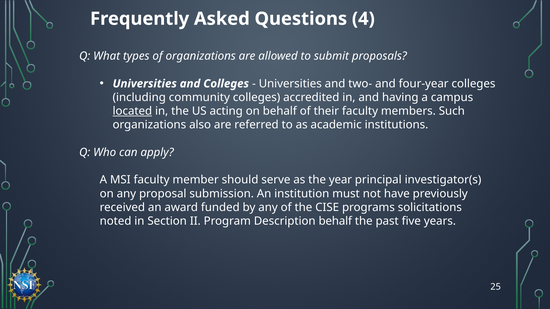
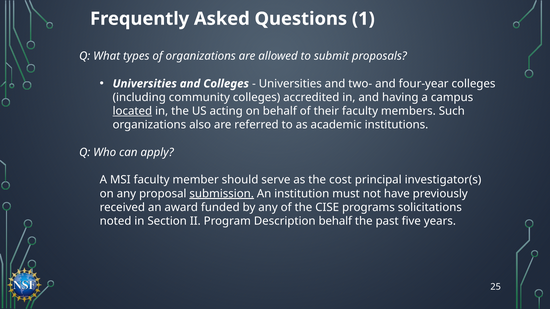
4: 4 -> 1 (363, 19)
year: year -> cost (340, 180)
submission underline: none -> present (222, 194)
